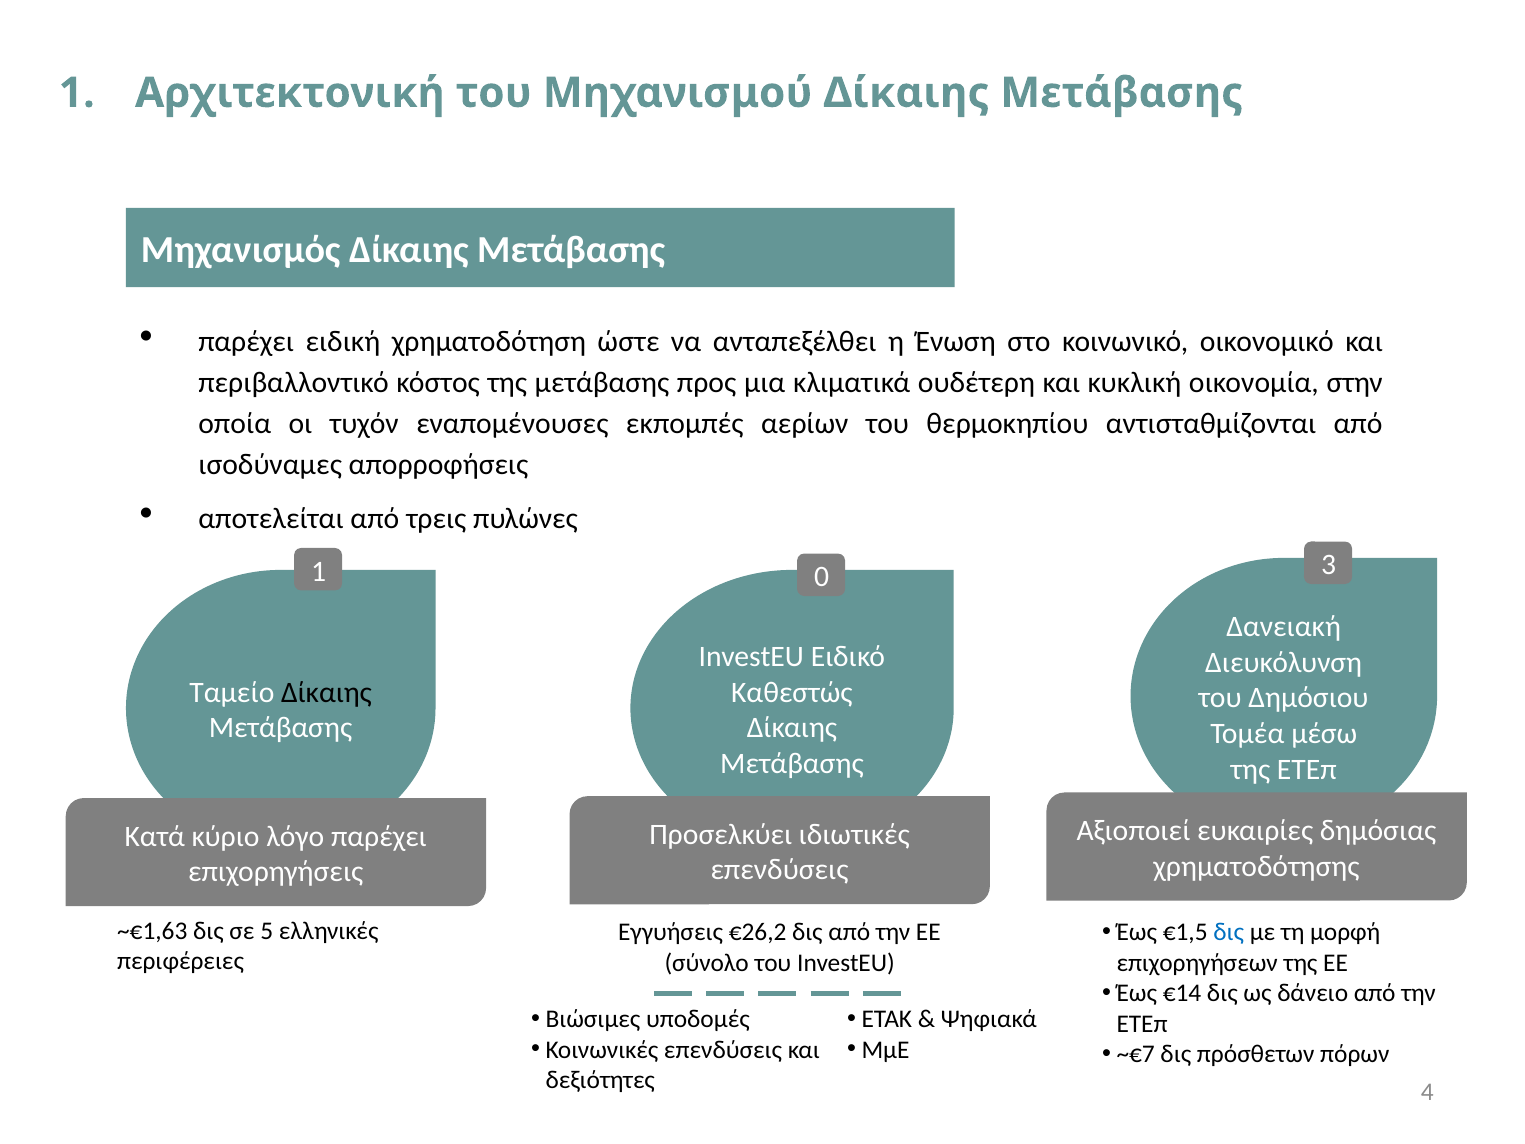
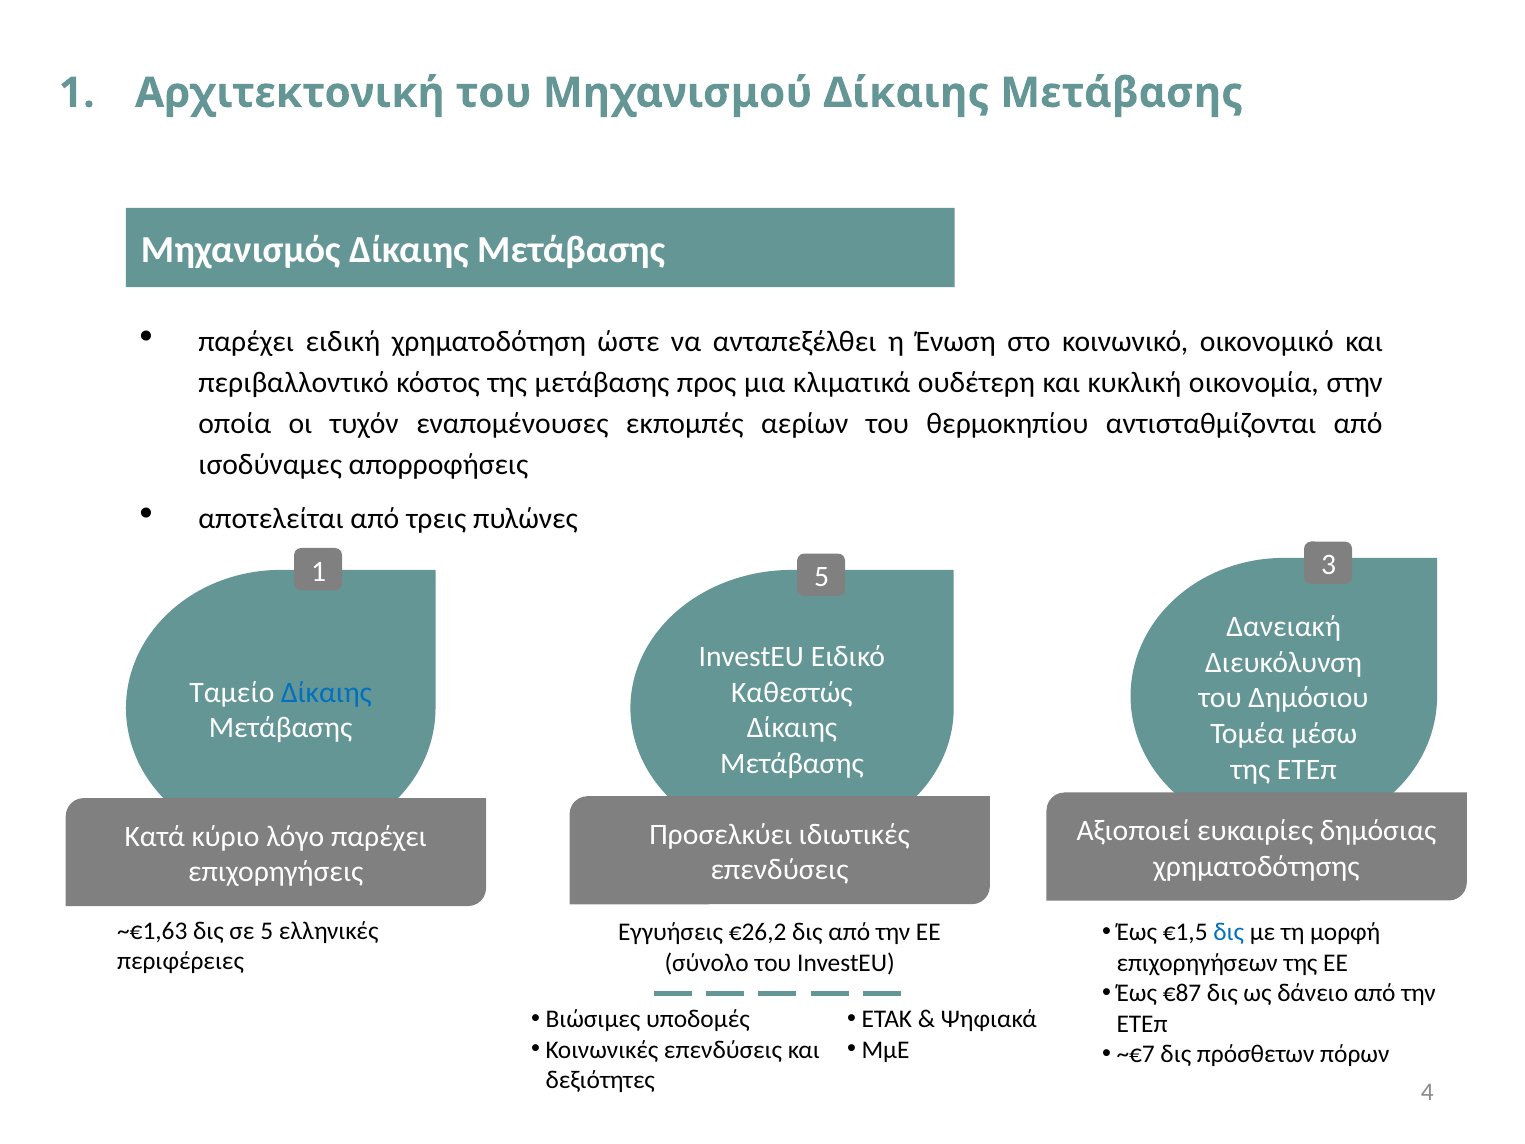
1 0: 0 -> 5 (822, 577)
Δίκαιης colour: black -> blue (326, 692)
€14: €14 -> €87 (1182, 993)
